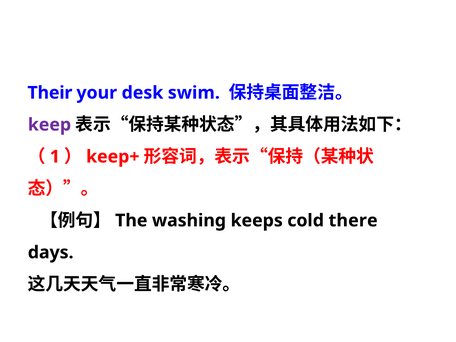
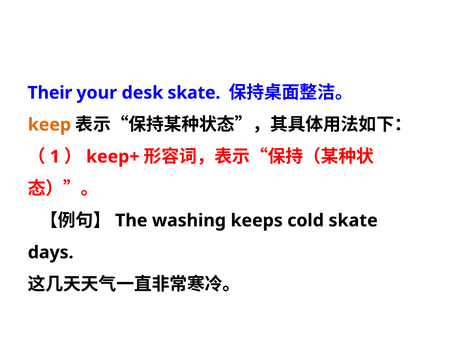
desk swim: swim -> skate (194, 93)
keep colour: purple -> orange (49, 125)
cold there: there -> skate (353, 221)
